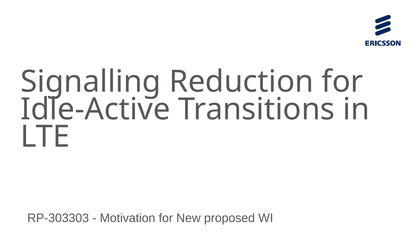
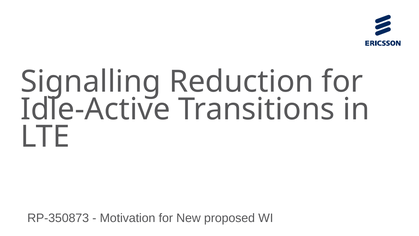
RP-303303: RP-303303 -> RP-350873 (58, 218)
